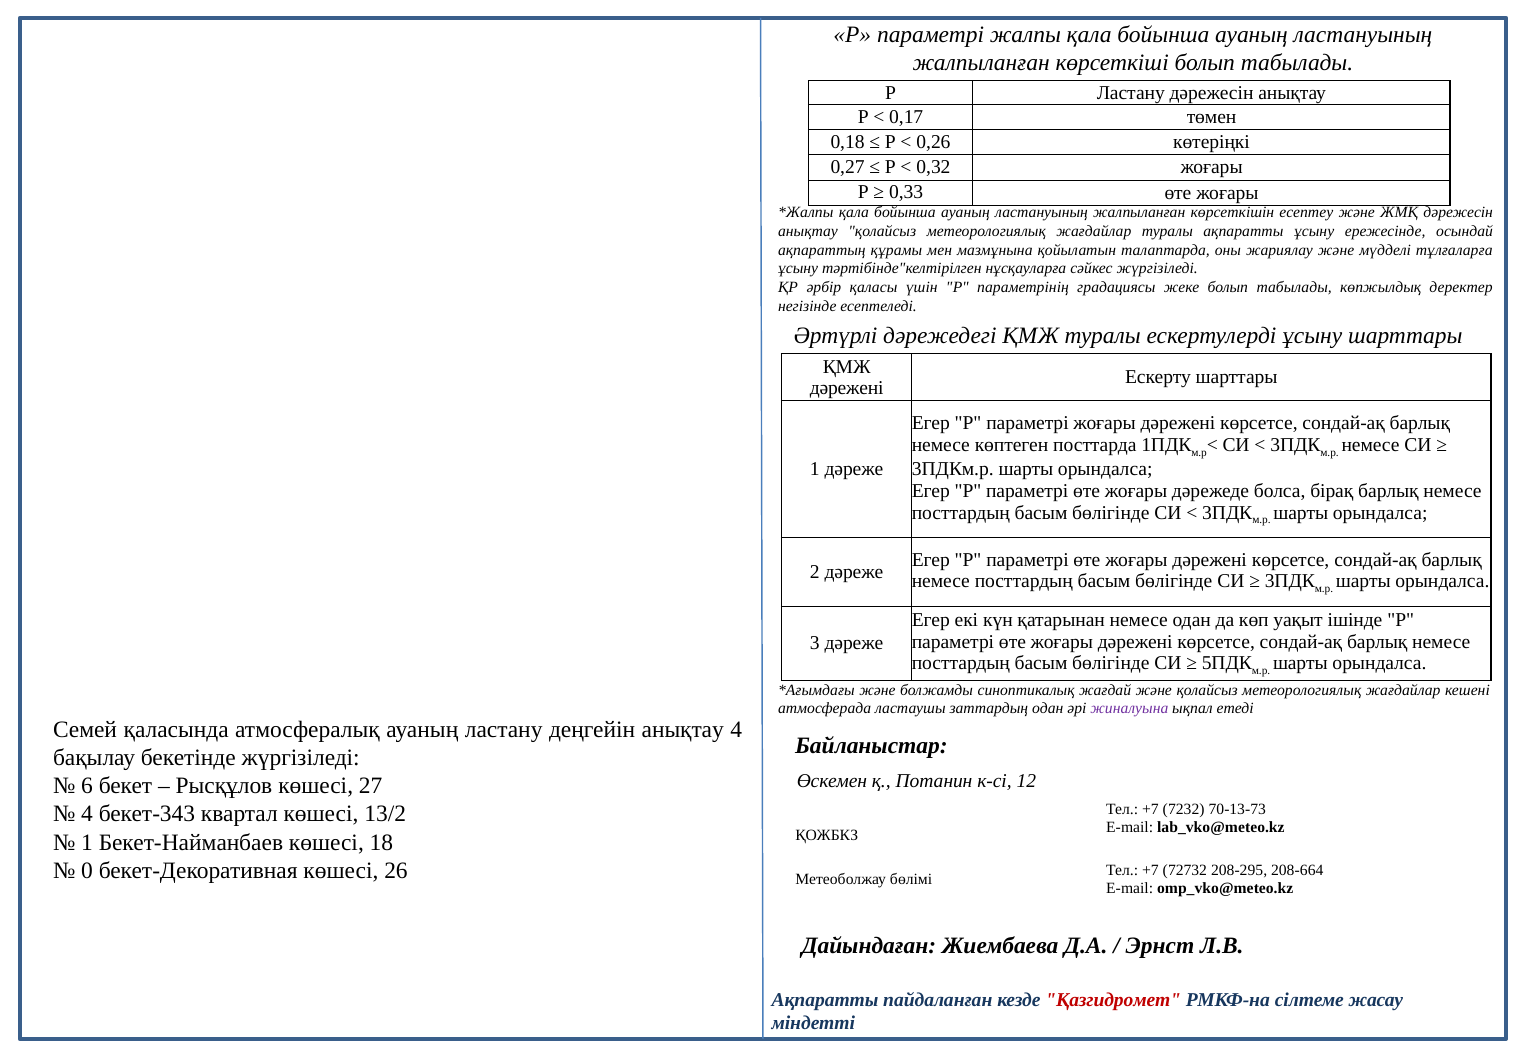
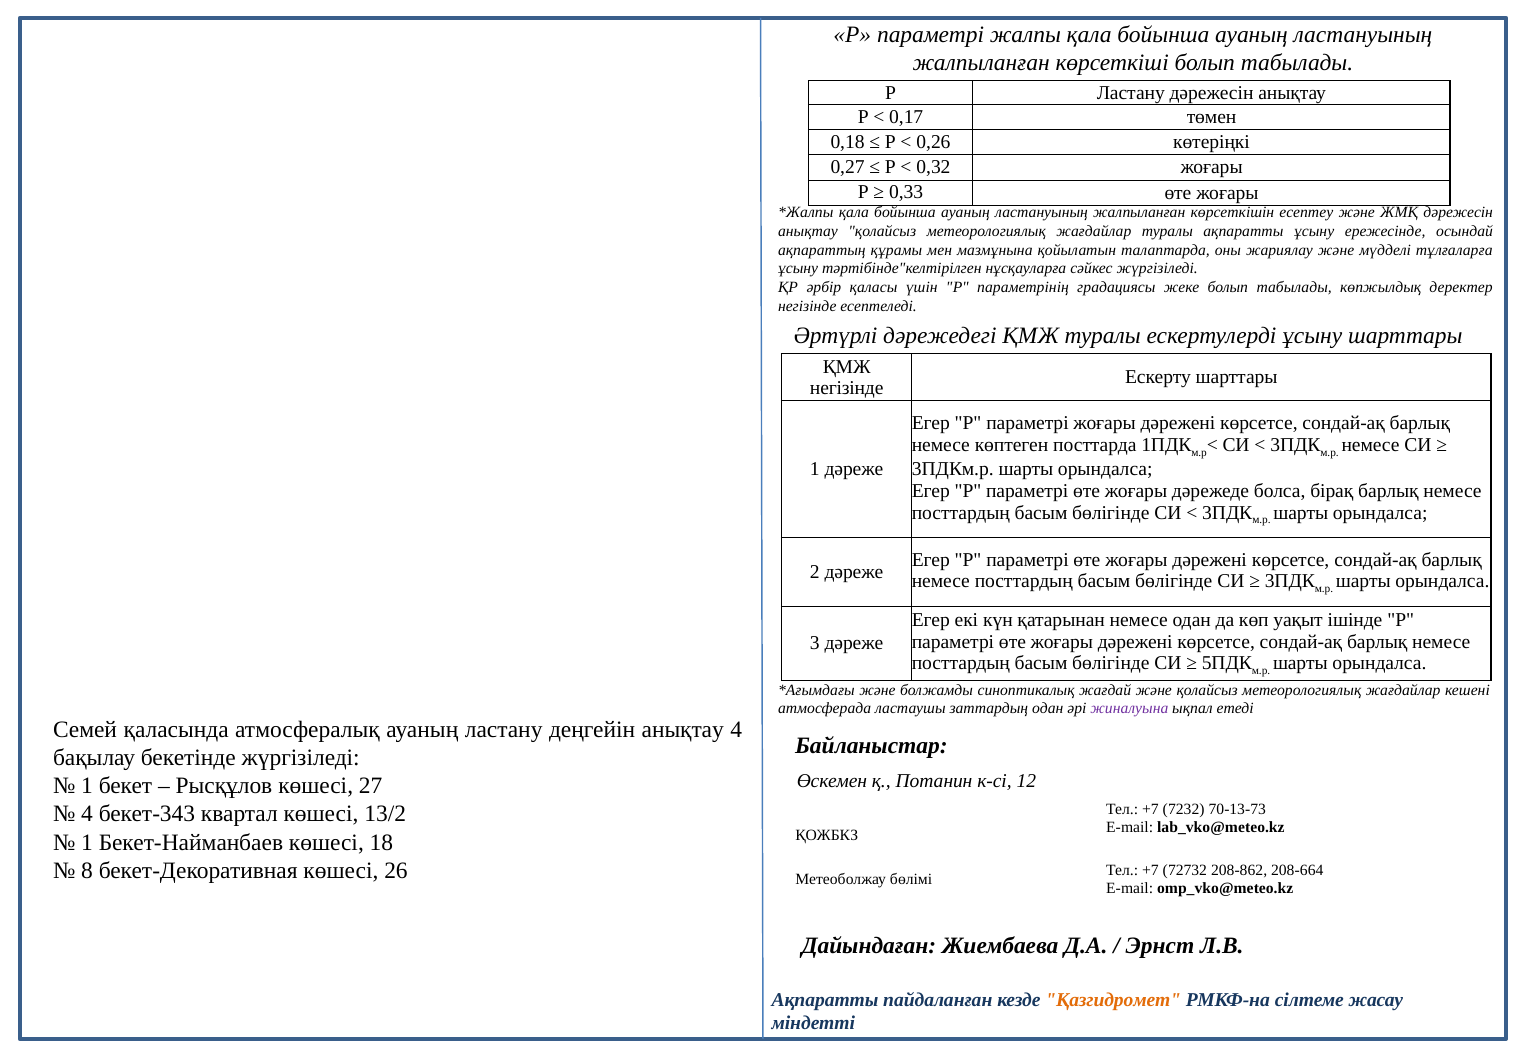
дәрежені: дәрежені -> негізінде (847, 388)
6: 6 -> 1 (87, 786)
0: 0 -> 8 (87, 870)
208-295: 208-295 -> 208-862 (1239, 870)
Қазгидромет colour: red -> orange (1113, 999)
